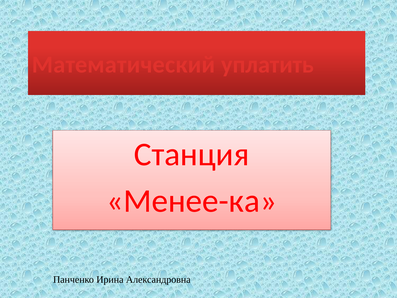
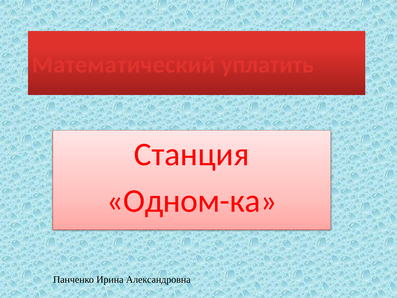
Менее-ка: Менее-ка -> Одном-ка (192, 201)
